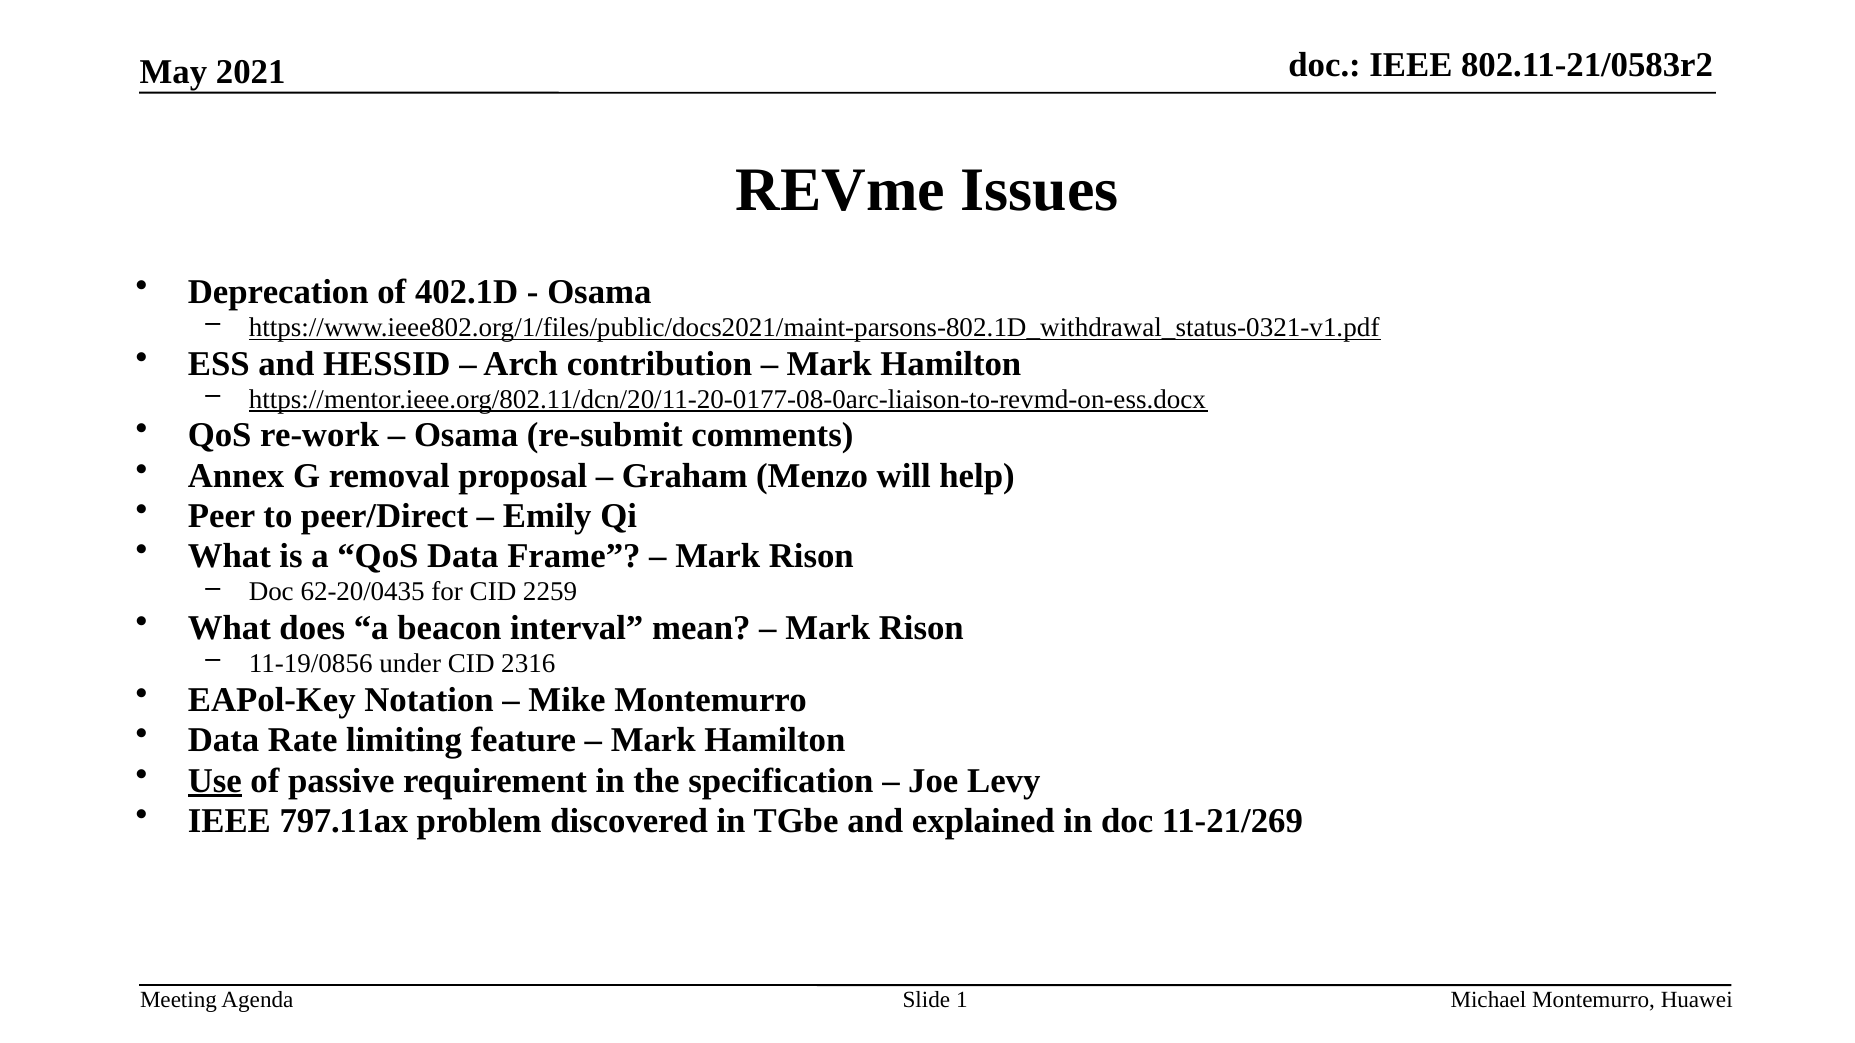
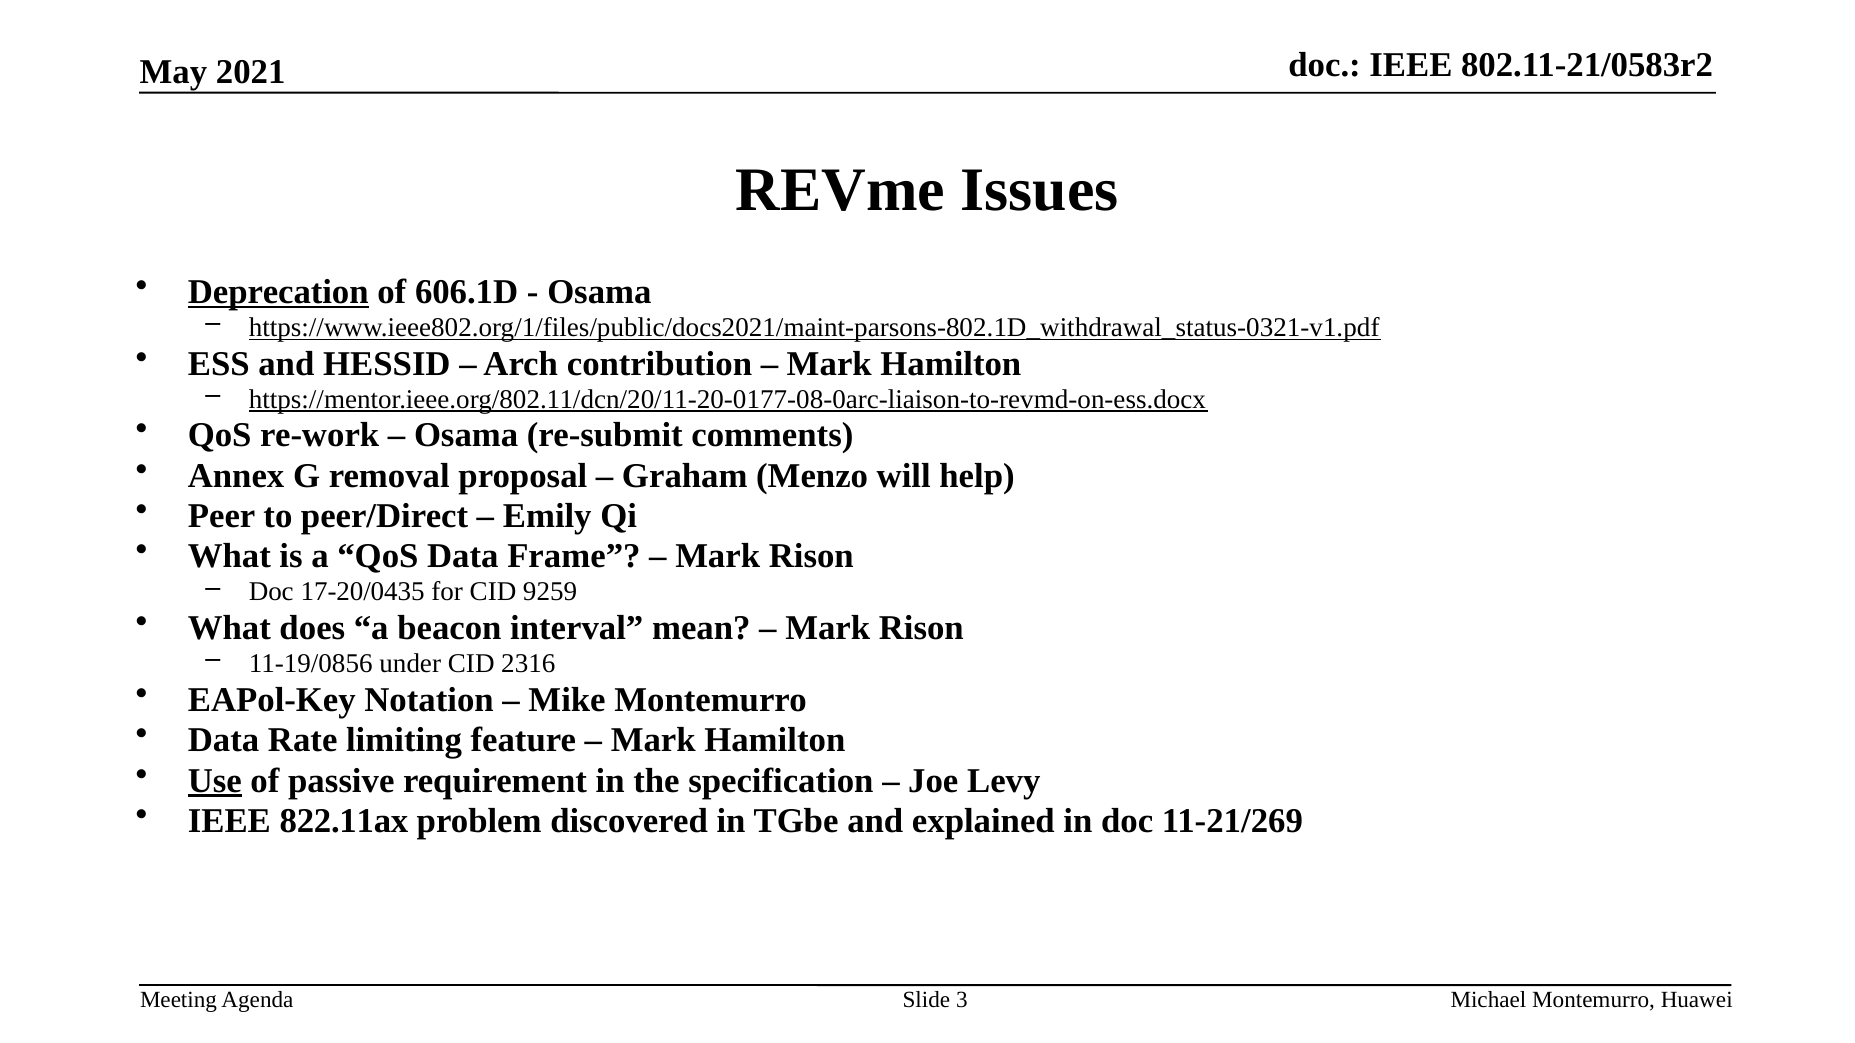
Deprecation underline: none -> present (278, 292)
402.1D: 402.1D -> 606.1D (467, 292)
62-20/0435: 62-20/0435 -> 17-20/0435 (363, 592)
2259: 2259 -> 9259 (550, 592)
797.11ax: 797.11ax -> 822.11ax (344, 821)
1: 1 -> 3 (962, 1001)
